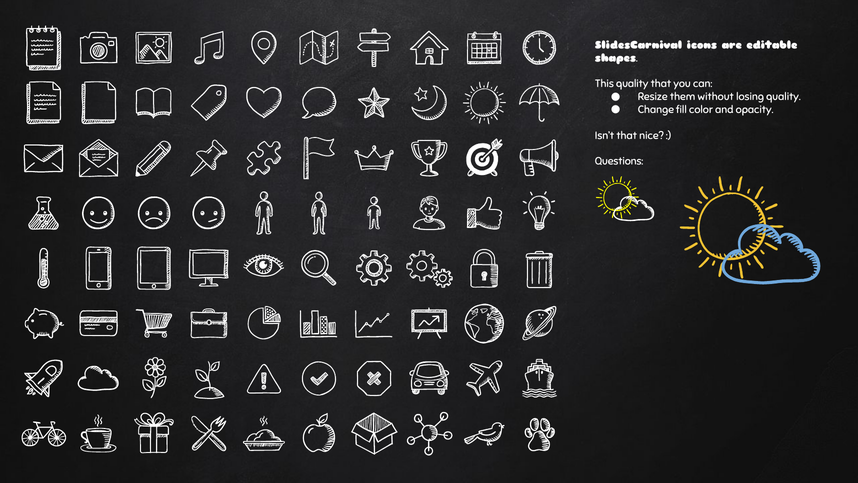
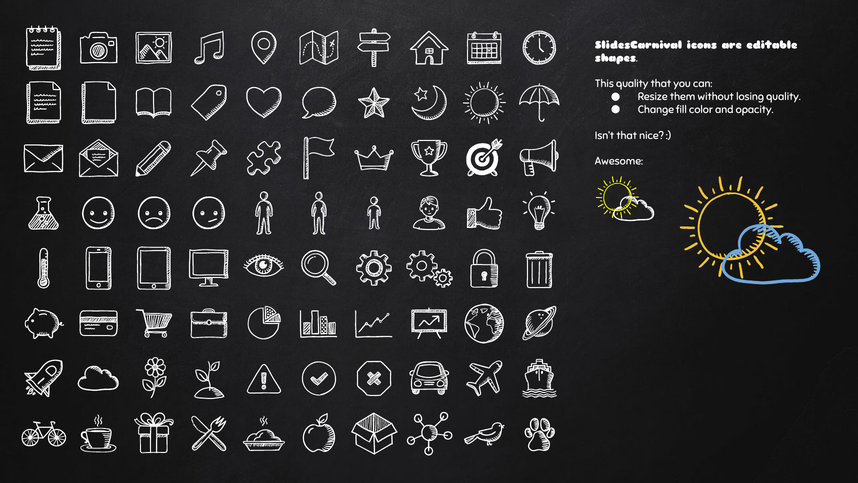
Questions: Questions -> Awesome (619, 161)
